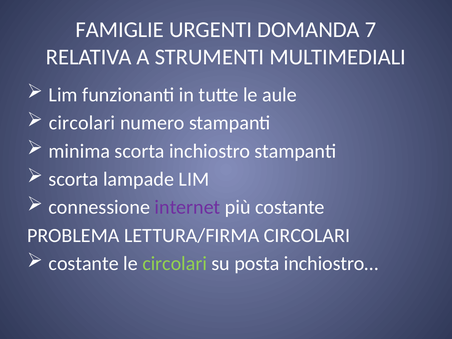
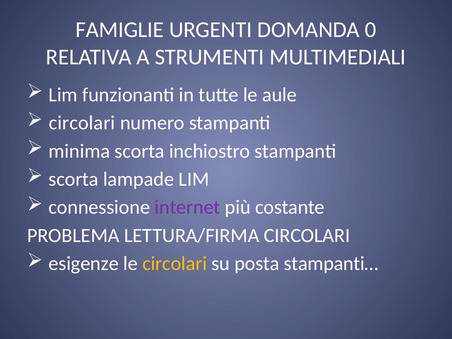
7: 7 -> 0 (370, 30)
costante: costante -> esigenze (84, 264)
circolari colour: light green -> yellow (175, 264)
inchiostro…: inchiostro… -> stampanti… (331, 264)
